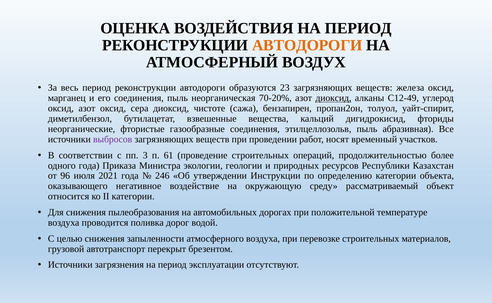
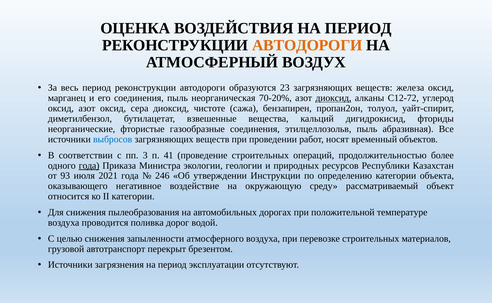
С12-49: С12-49 -> С12-72 (403, 98)
выбросов colour: purple -> blue (113, 139)
участков: участков -> объектов (418, 139)
61: 61 -> 41 (168, 155)
года underline: none -> present (89, 166)
96: 96 -> 93 (65, 176)
